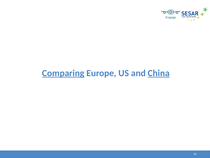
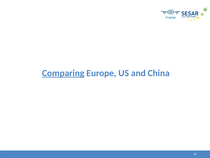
China underline: present -> none (159, 73)
